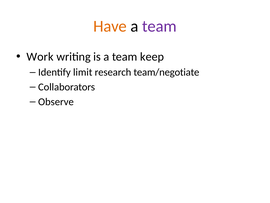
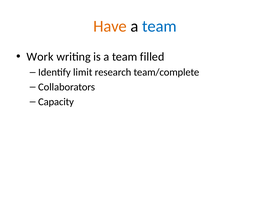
team colour: purple -> blue (159, 26)
keep: keep -> filled (152, 57)
team/negotiate: team/negotiate -> team/complete (166, 72)
Observe: Observe -> Capacity (56, 102)
